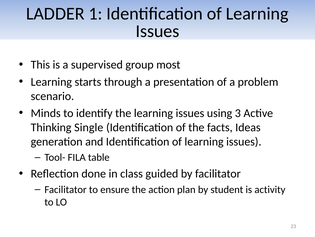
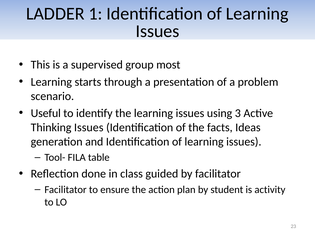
Minds: Minds -> Useful (46, 113)
Thinking Single: Single -> Issues (89, 127)
